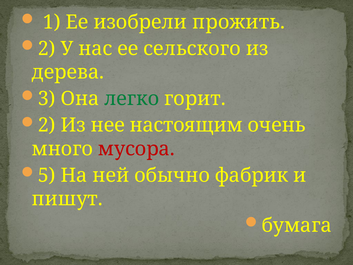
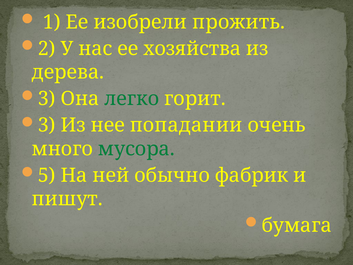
сельского: сельского -> хозяйства (192, 49)
2: 2 -> 3 (47, 125)
настоящим: настоящим -> попадании (186, 125)
мусора colour: red -> green (136, 149)
